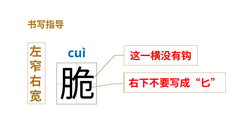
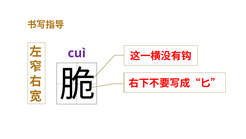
cuì colour: blue -> purple (77, 53)
